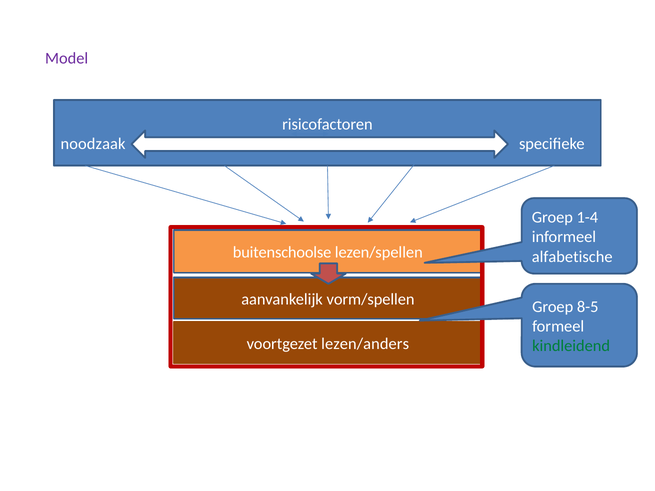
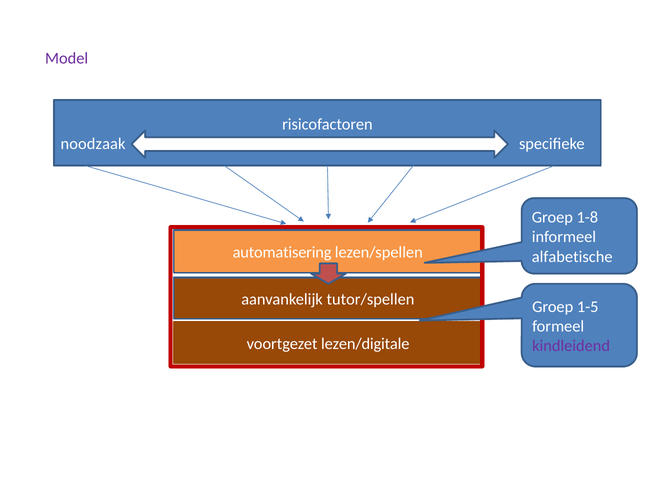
1-4: 1-4 -> 1-8 (587, 217)
buitenschoolse: buitenschoolse -> automatisering (282, 253)
vorm/spellen: vorm/spellen -> tutor/spellen (370, 299)
8-5: 8-5 -> 1-5 (588, 307)
lezen/anders: lezen/anders -> lezen/digitale (365, 344)
kindleidend colour: green -> purple (571, 346)
